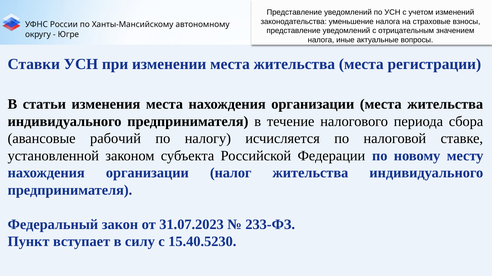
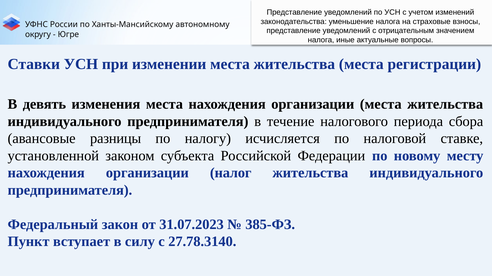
статьи: статьи -> девять (44, 104)
рабочий: рабочий -> разницы (116, 139)
233-ФЗ: 233-ФЗ -> 385-ФЗ (270, 225)
15.40.5230: 15.40.5230 -> 27.78.3140 (202, 242)
